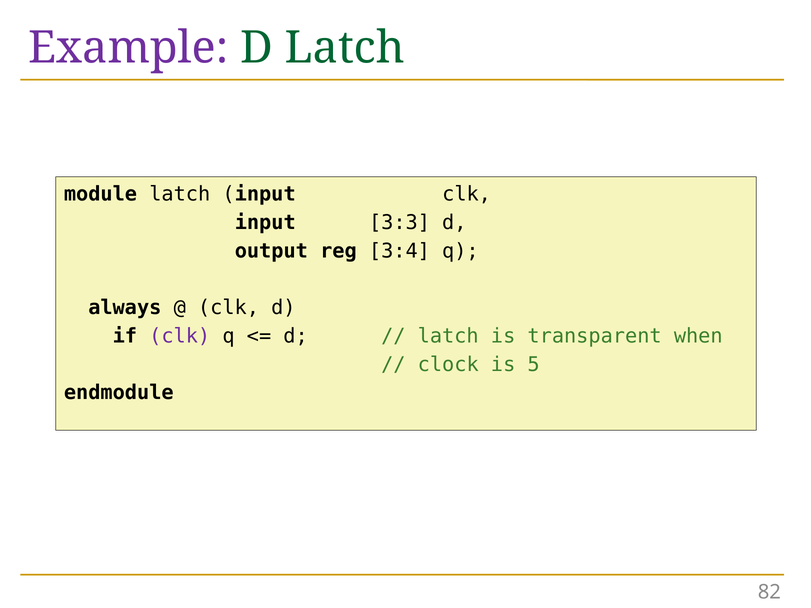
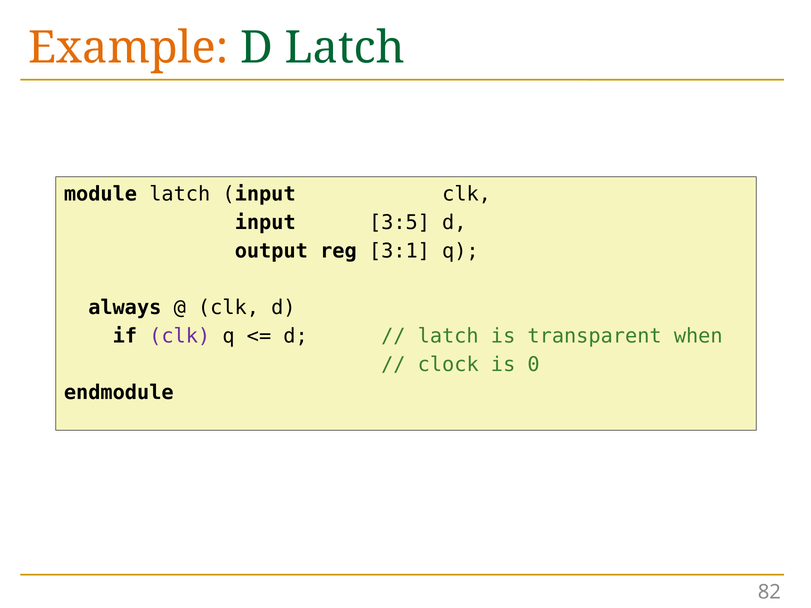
Example colour: purple -> orange (129, 48)
3:3: 3:3 -> 3:5 (399, 223)
3:4: 3:4 -> 3:1 (399, 251)
5: 5 -> 0 (534, 365)
